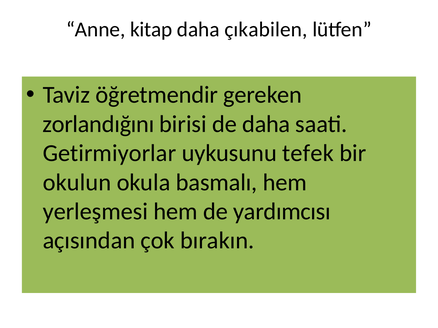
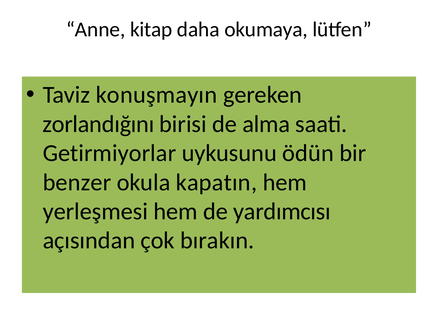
çıkabilen: çıkabilen -> okumaya (266, 30)
öğretmendir: öğretmendir -> konuşmayın (156, 95)
de daha: daha -> alma (266, 124)
tefek: tefek -> ödün (308, 153)
okulun: okulun -> benzer (77, 183)
basmalı: basmalı -> kapatın (216, 183)
